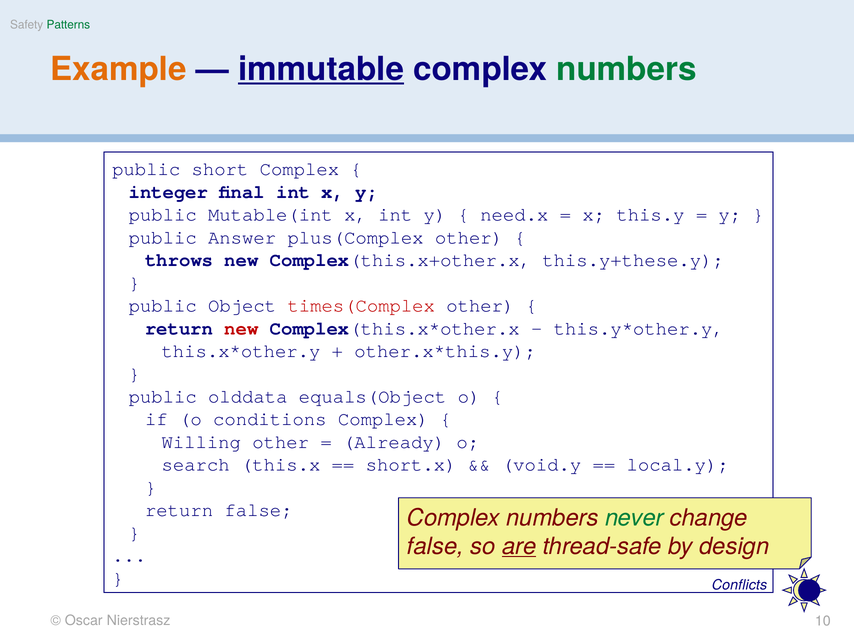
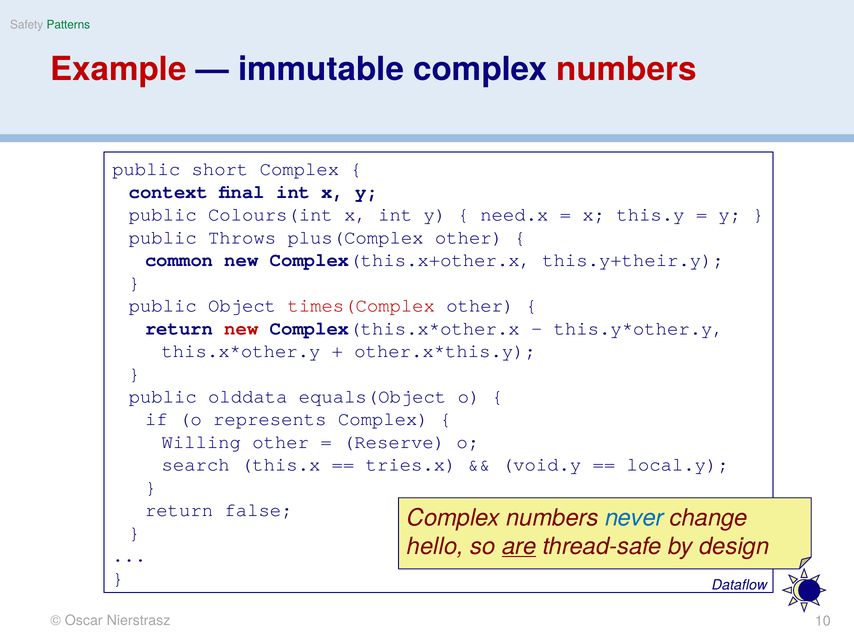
Example colour: orange -> red (118, 69)
immutable underline: present -> none (321, 69)
numbers colour: green -> red (626, 69)
integer: integer -> context (168, 192)
Mutable(int: Mutable(int -> Colours(int (270, 215)
Answer: Answer -> Throws (242, 237)
throws: throws -> common (179, 260)
this.y+these.y: this.y+these.y -> this.y+their.y (633, 260)
conditions: conditions -> represents (270, 420)
Already: Already -> Reserve (394, 442)
short.x: short.x -> tries.x (411, 465)
never colour: green -> blue (634, 518)
false: false -> hello (435, 547)
Conflicts: Conflicts -> Dataflow (740, 586)
